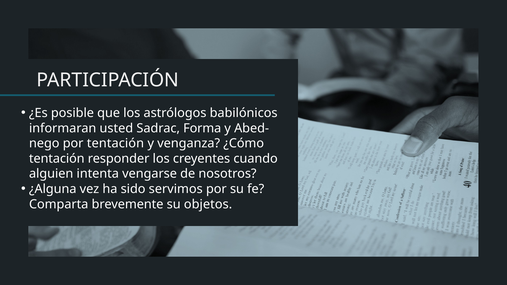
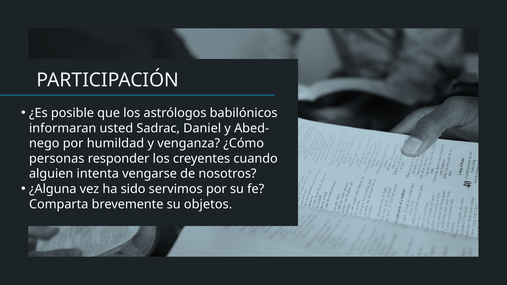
Forma: Forma -> Daniel (202, 128)
por tentación: tentación -> humildad (115, 143)
tentación: tentación -> personas (57, 159)
